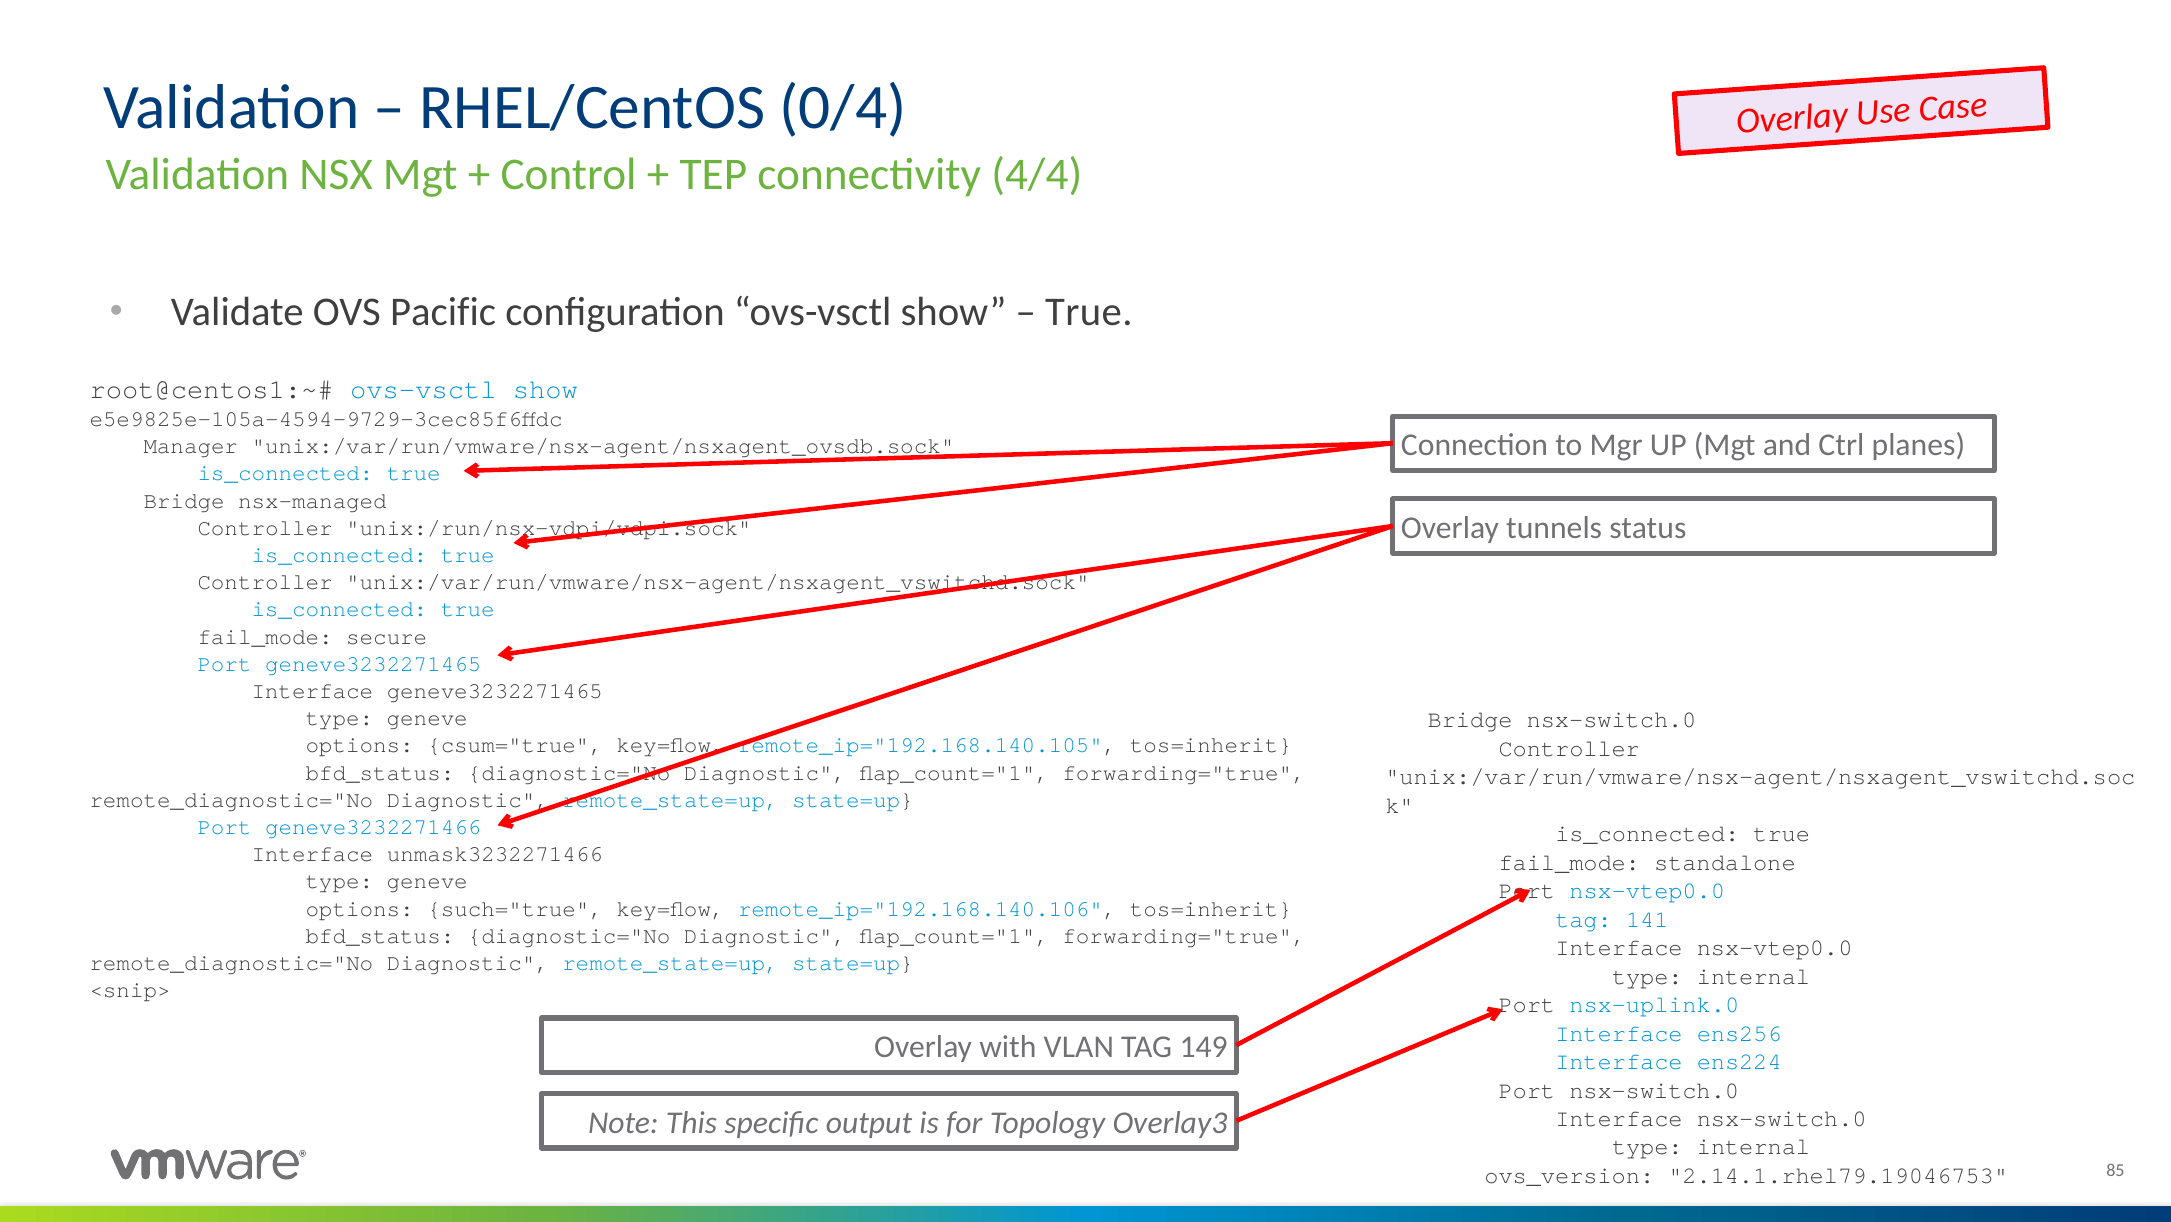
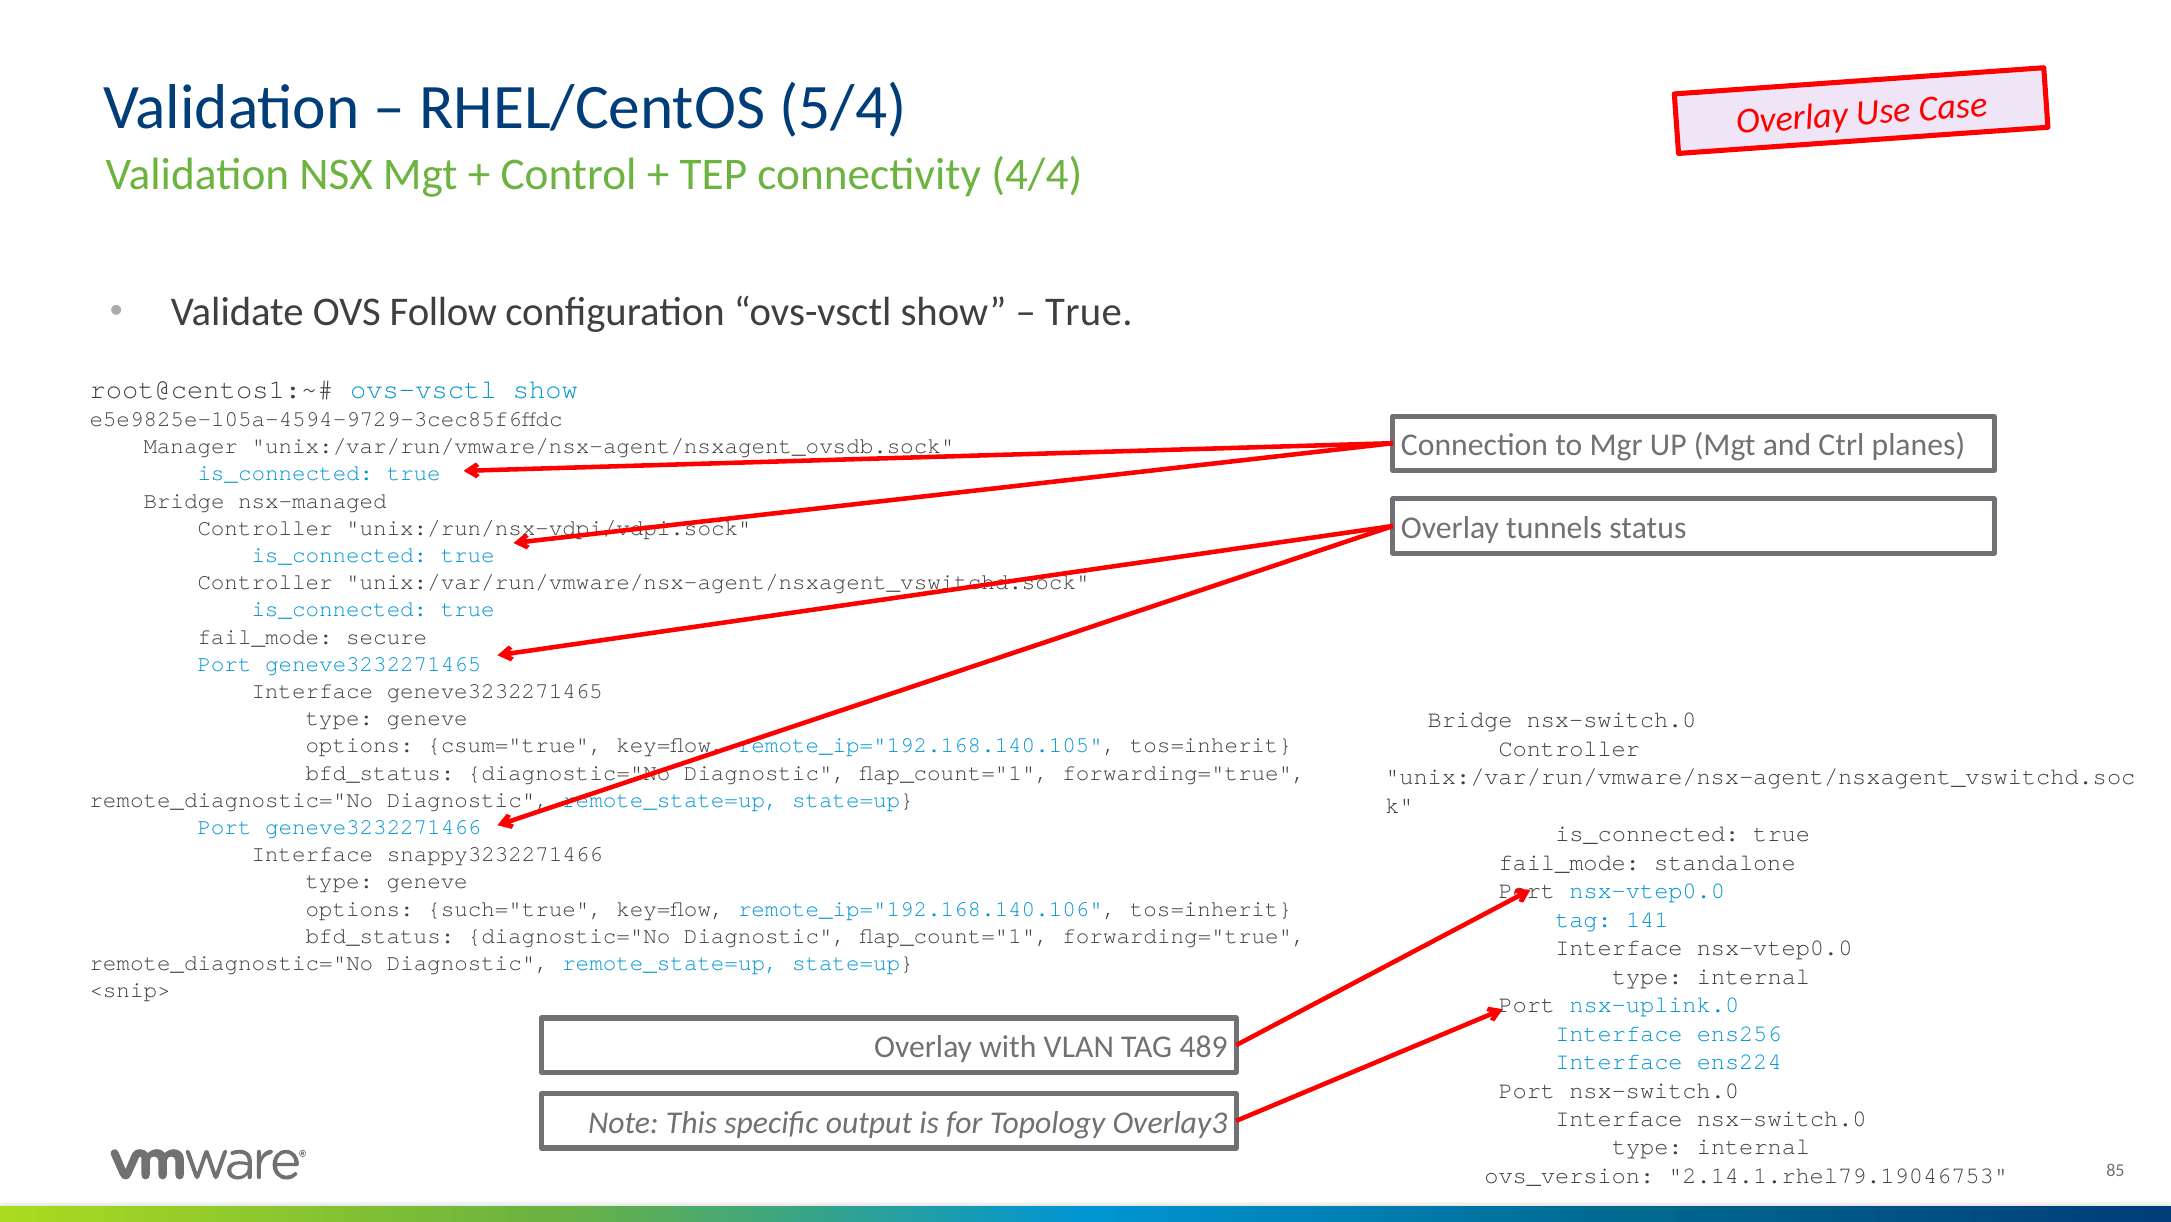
0/4: 0/4 -> 5/4 (843, 107)
Pacific: Pacific -> Follow (443, 312)
unmask3232271466: unmask3232271466 -> snappy3232271466 (495, 854)
149: 149 -> 489 (1204, 1047)
